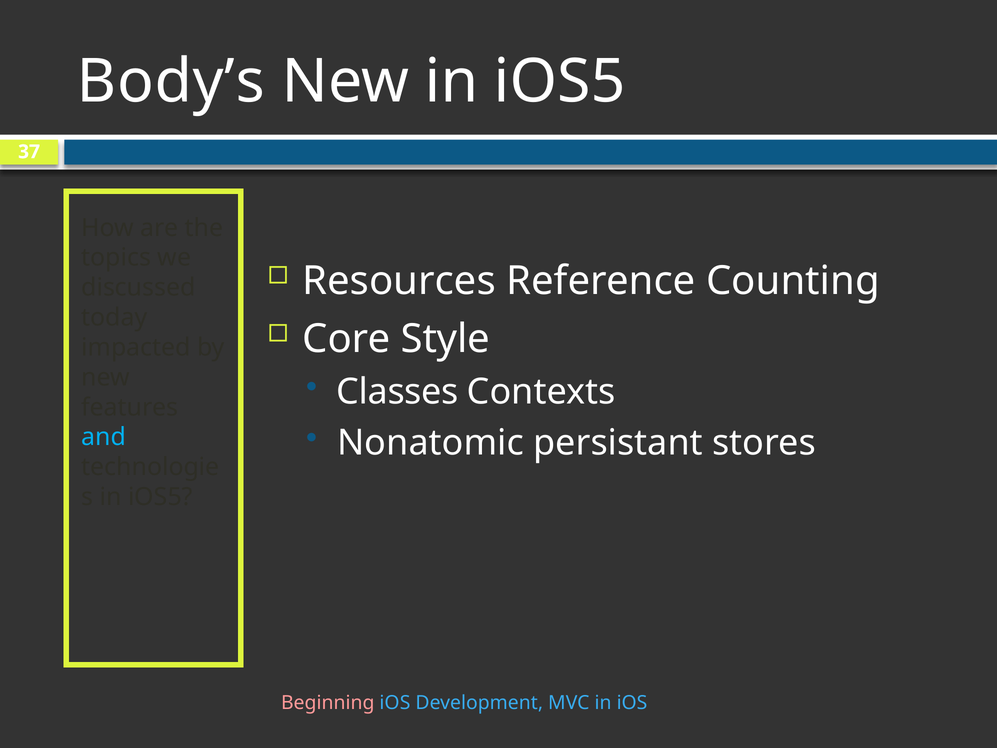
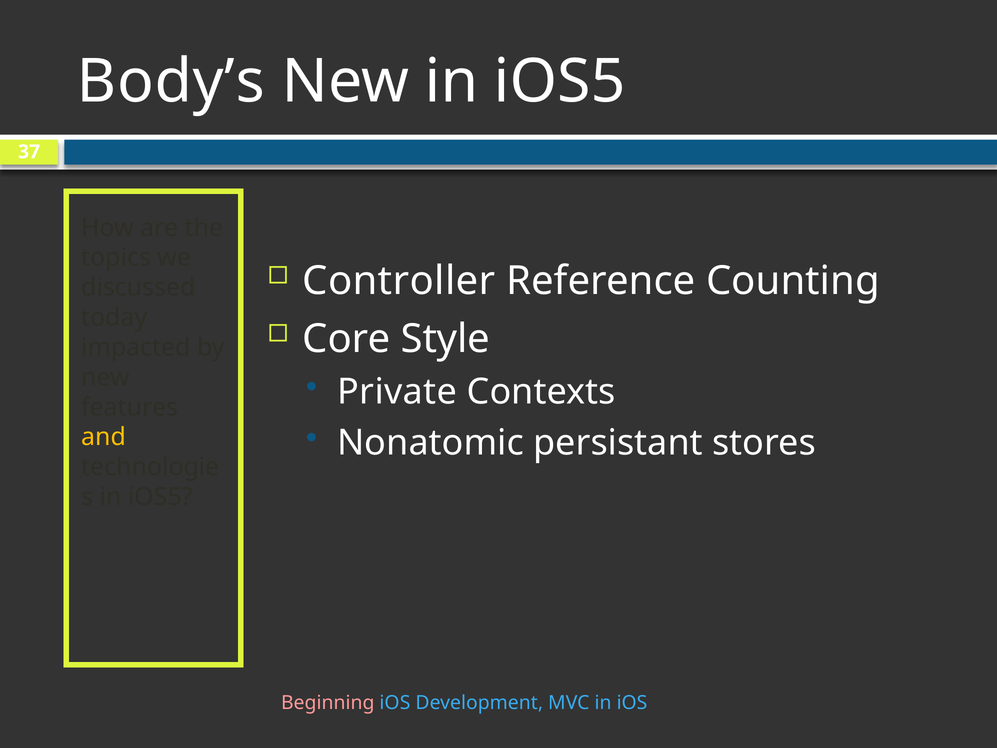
Resources: Resources -> Controller (399, 281)
Classes: Classes -> Private (397, 392)
and colour: light blue -> yellow (104, 437)
